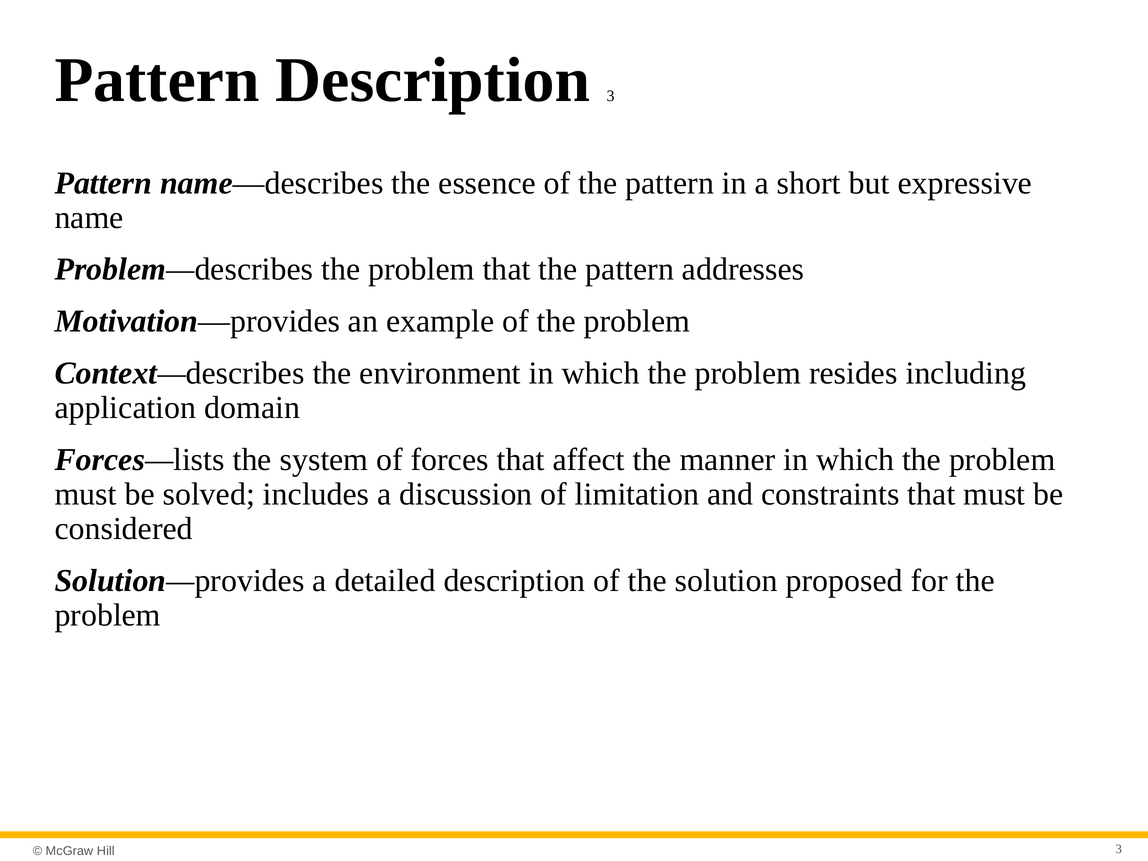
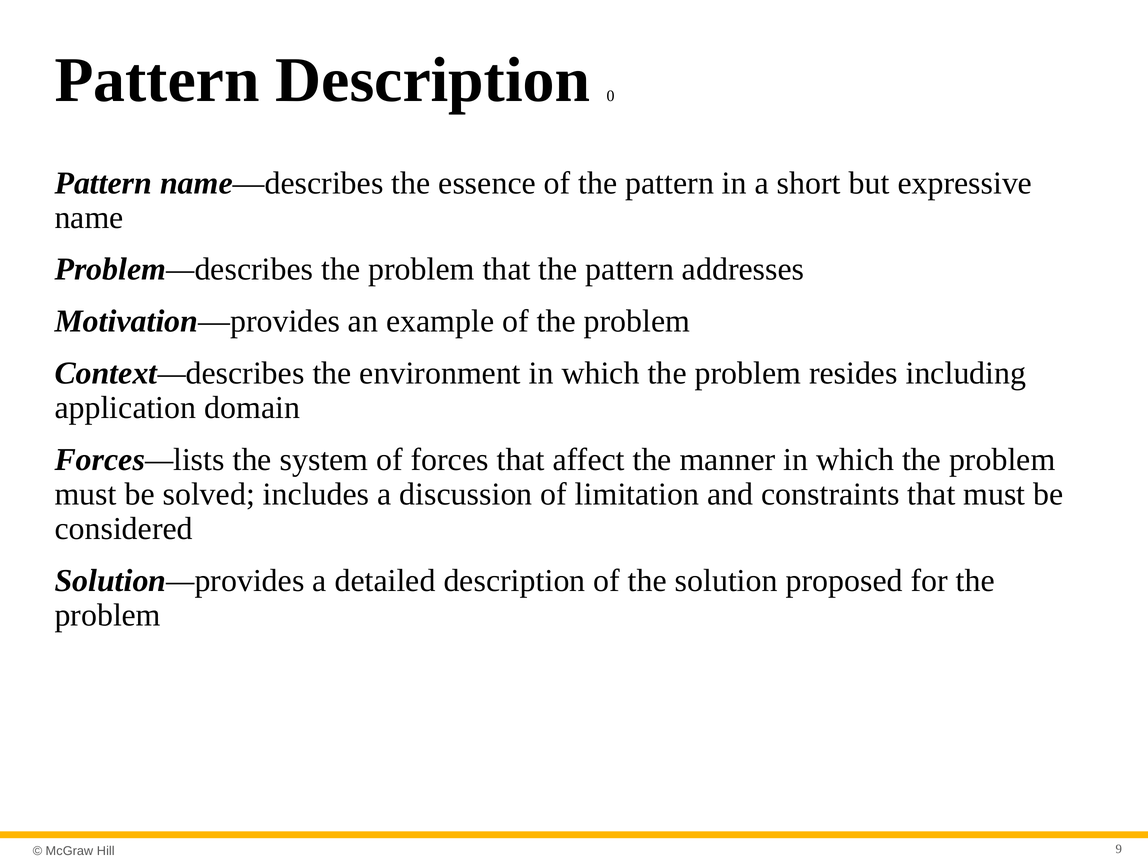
Description 3: 3 -> 0 (611, 96)
3: 3 -> 9 (1119, 849)
